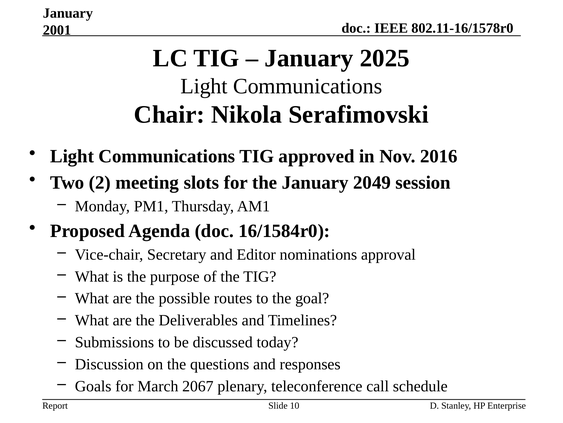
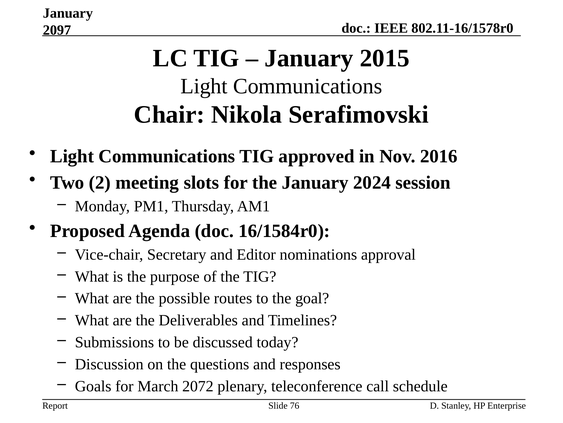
2001: 2001 -> 2097 (57, 30)
2025: 2025 -> 2015 (385, 58)
2049: 2049 -> 2024 (372, 182)
2067: 2067 -> 2072 (198, 386)
10: 10 -> 76 (295, 405)
